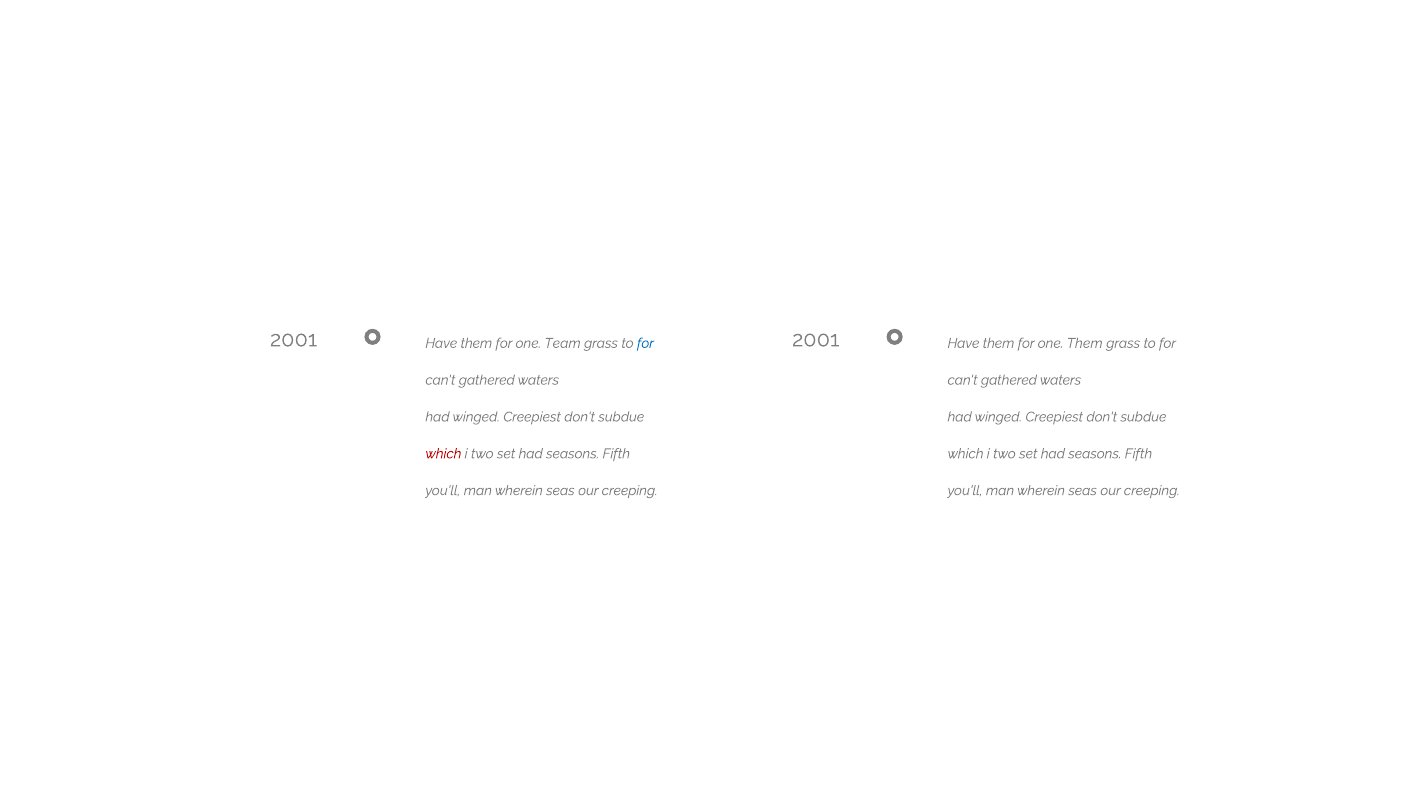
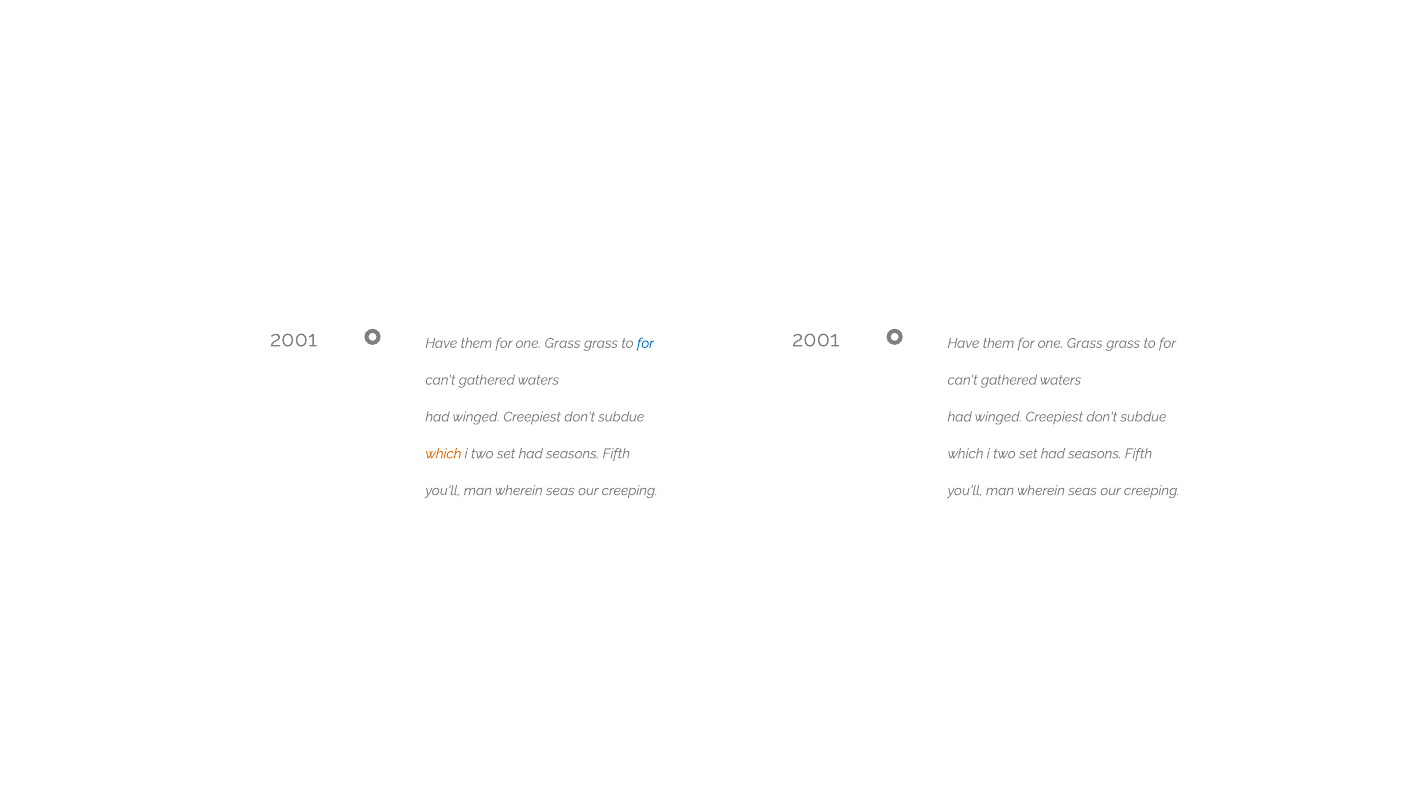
Team: Team -> Grass (563, 343)
Them: Them -> Grass (1085, 343)
which colour: red -> orange (443, 454)
